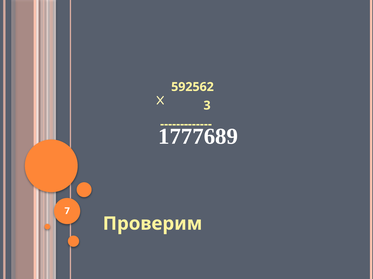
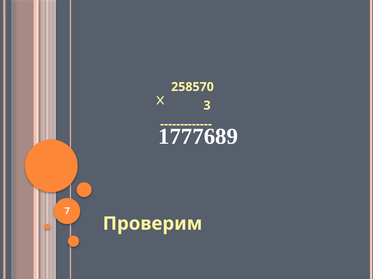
592562: 592562 -> 258570 (192, 87)
